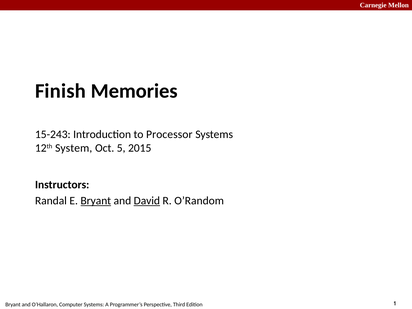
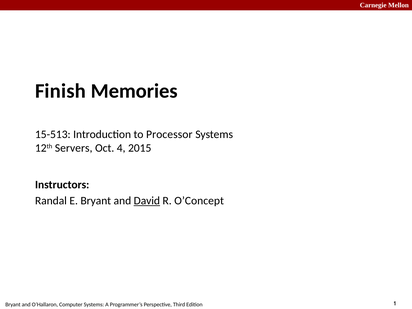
15-243: 15-243 -> 15-513 (53, 134)
System: System -> Servers (74, 148)
5: 5 -> 4 (121, 148)
Bryant underline: present -> none (96, 201)
O’Random: O’Random -> O’Concept (199, 201)
